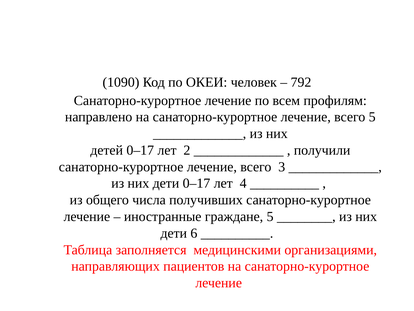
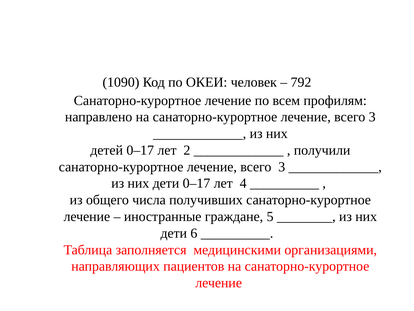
5: 5 -> 3 (372, 117)
